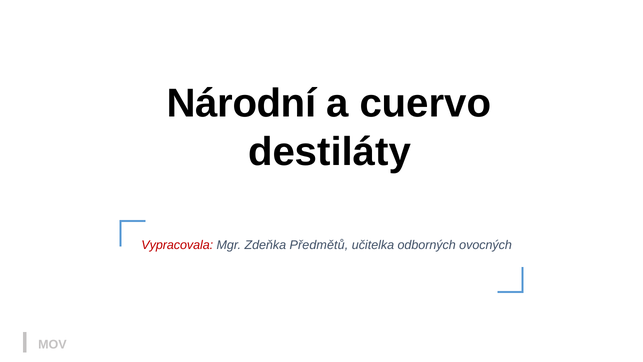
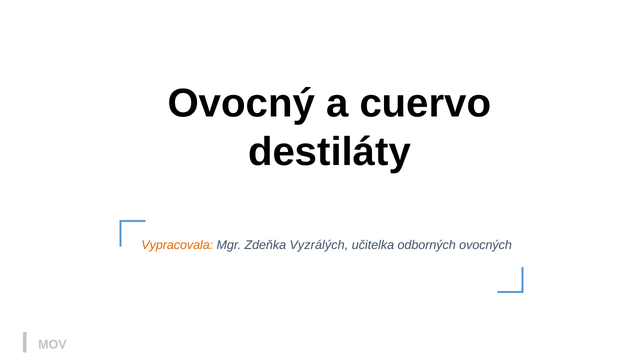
Národní: Národní -> Ovocný (241, 103)
Vypracovala colour: red -> orange (177, 245)
Předmětů: Předmětů -> Vyzrálých (319, 245)
